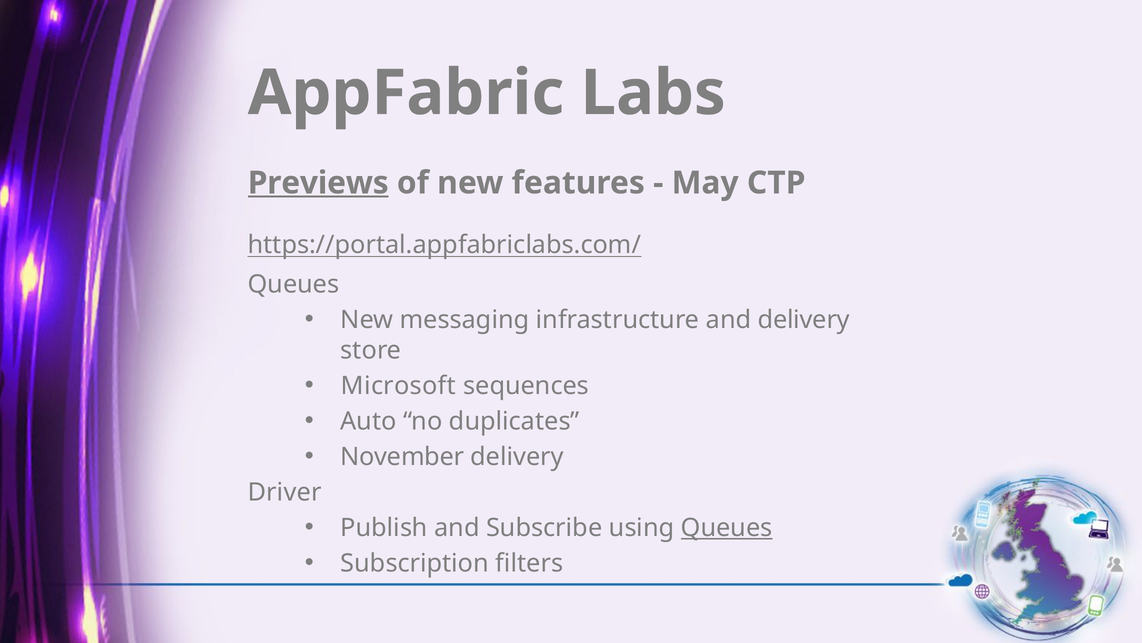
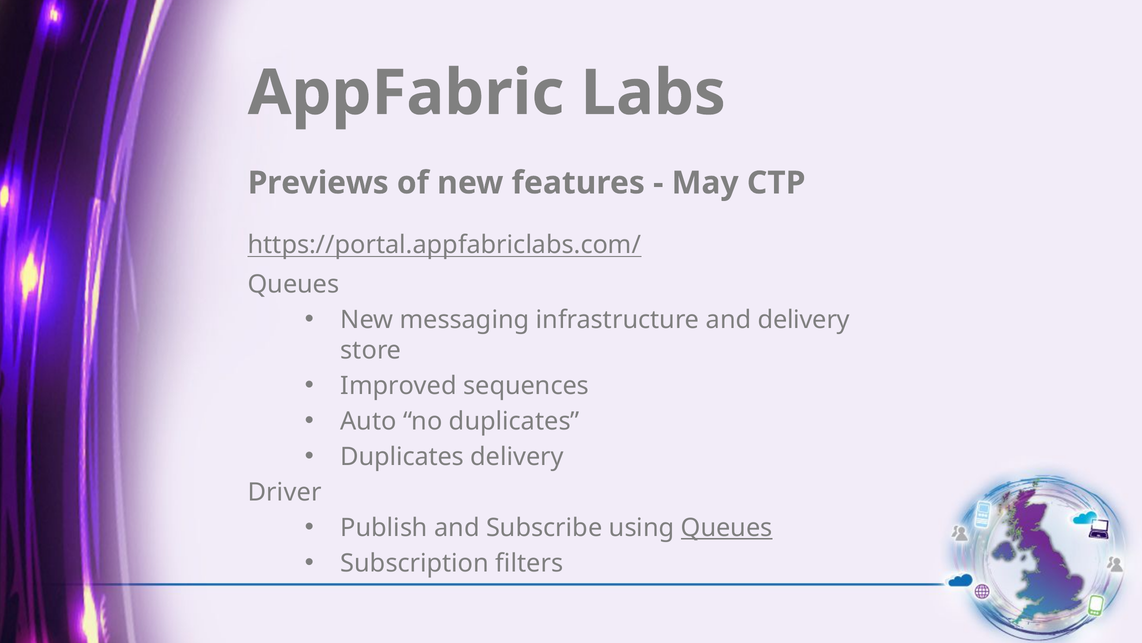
Previews underline: present -> none (318, 183)
Microsoft: Microsoft -> Improved (399, 386)
November: November -> Duplicates (402, 457)
